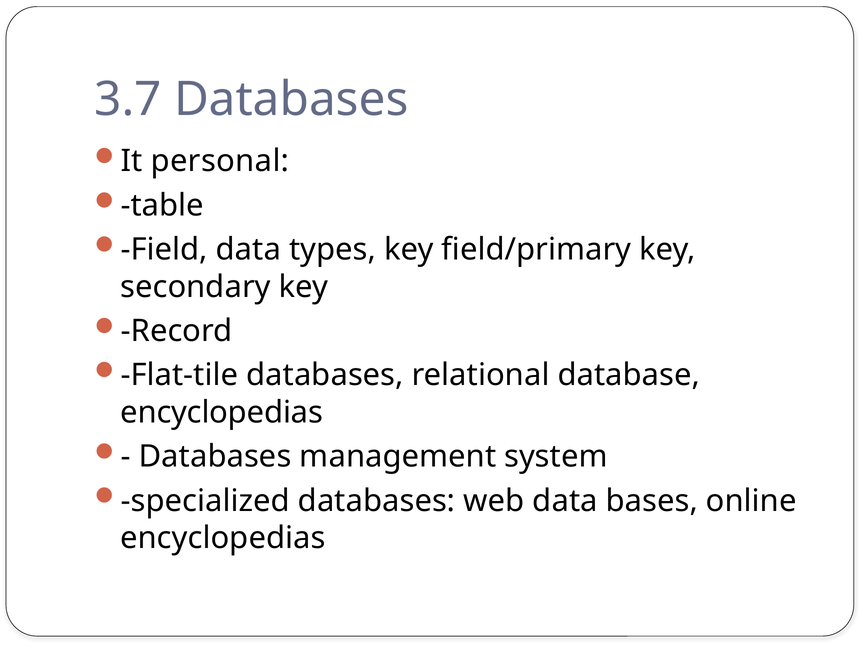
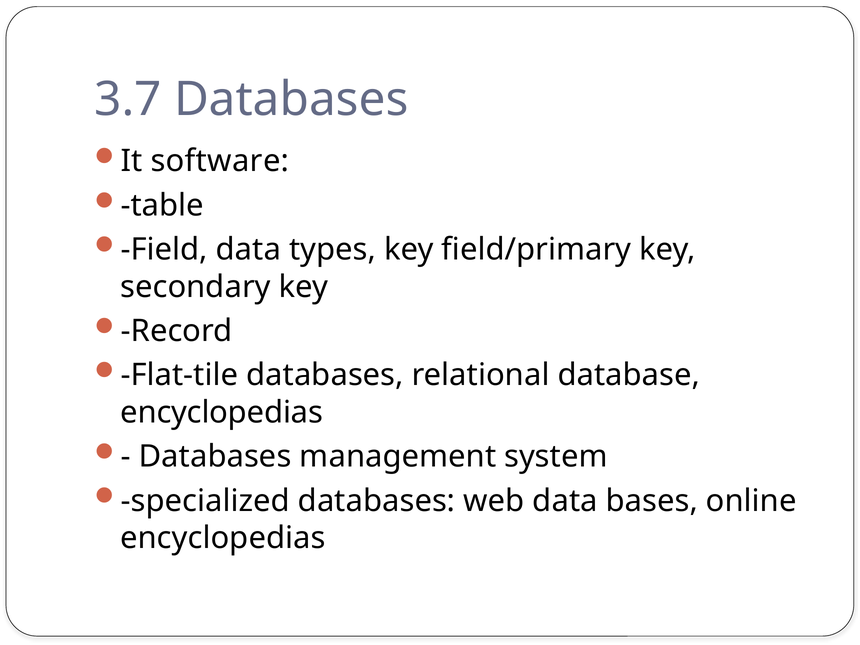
personal: personal -> software (220, 161)
